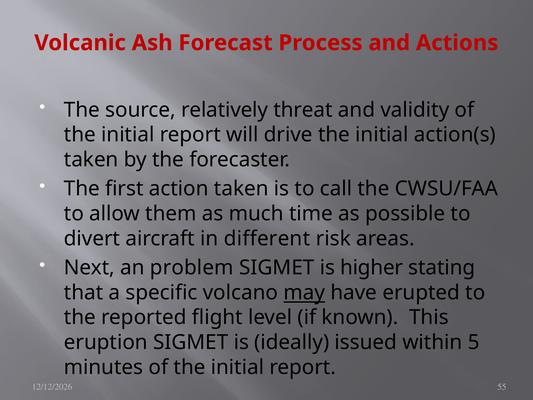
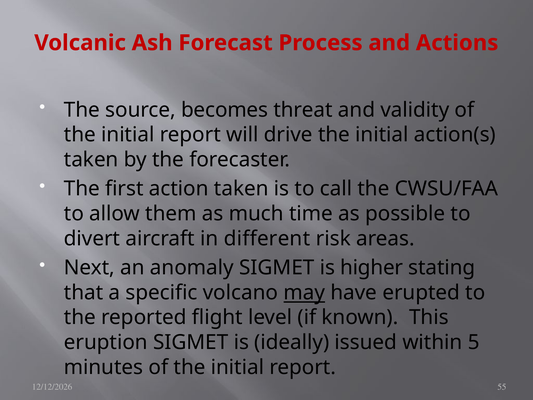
relatively: relatively -> becomes (225, 110)
problem: problem -> anomaly (192, 267)
